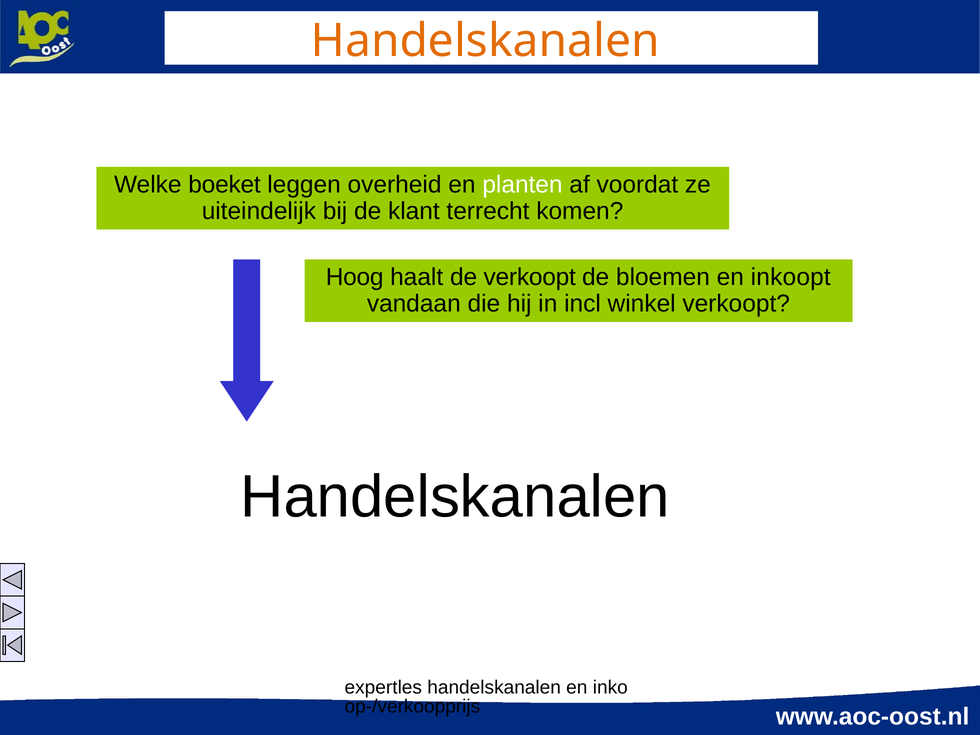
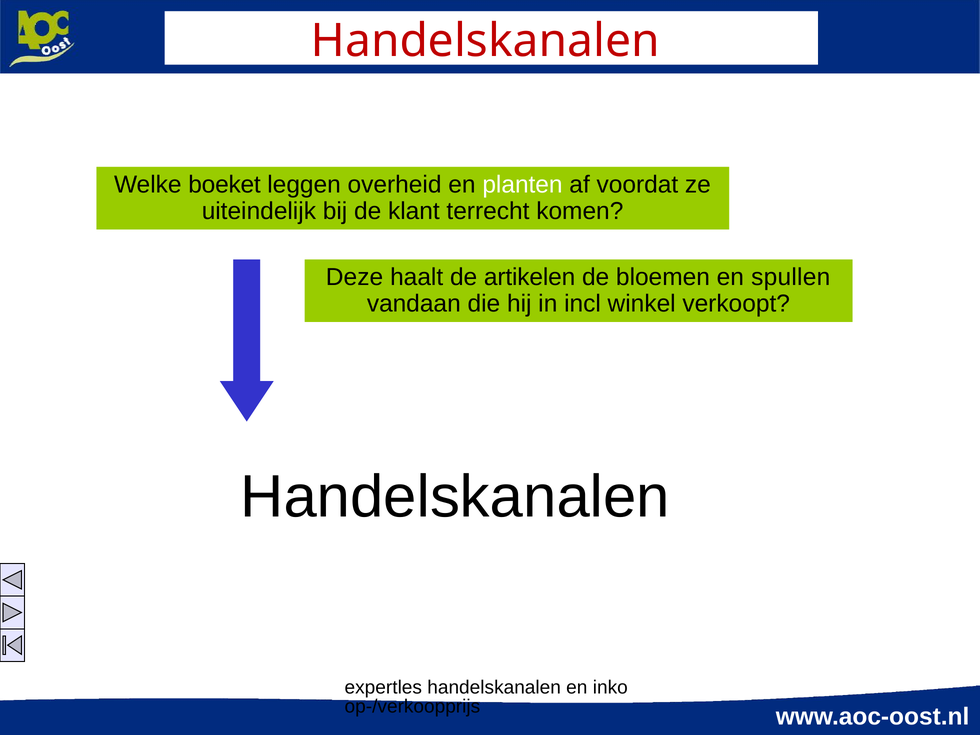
Handelskanalen colour: orange -> red (485, 41)
Hoog: Hoog -> Deze (355, 277)
de verkoopt: verkoopt -> artikelen (530, 277)
inkoopt: inkoopt -> spullen (791, 277)
